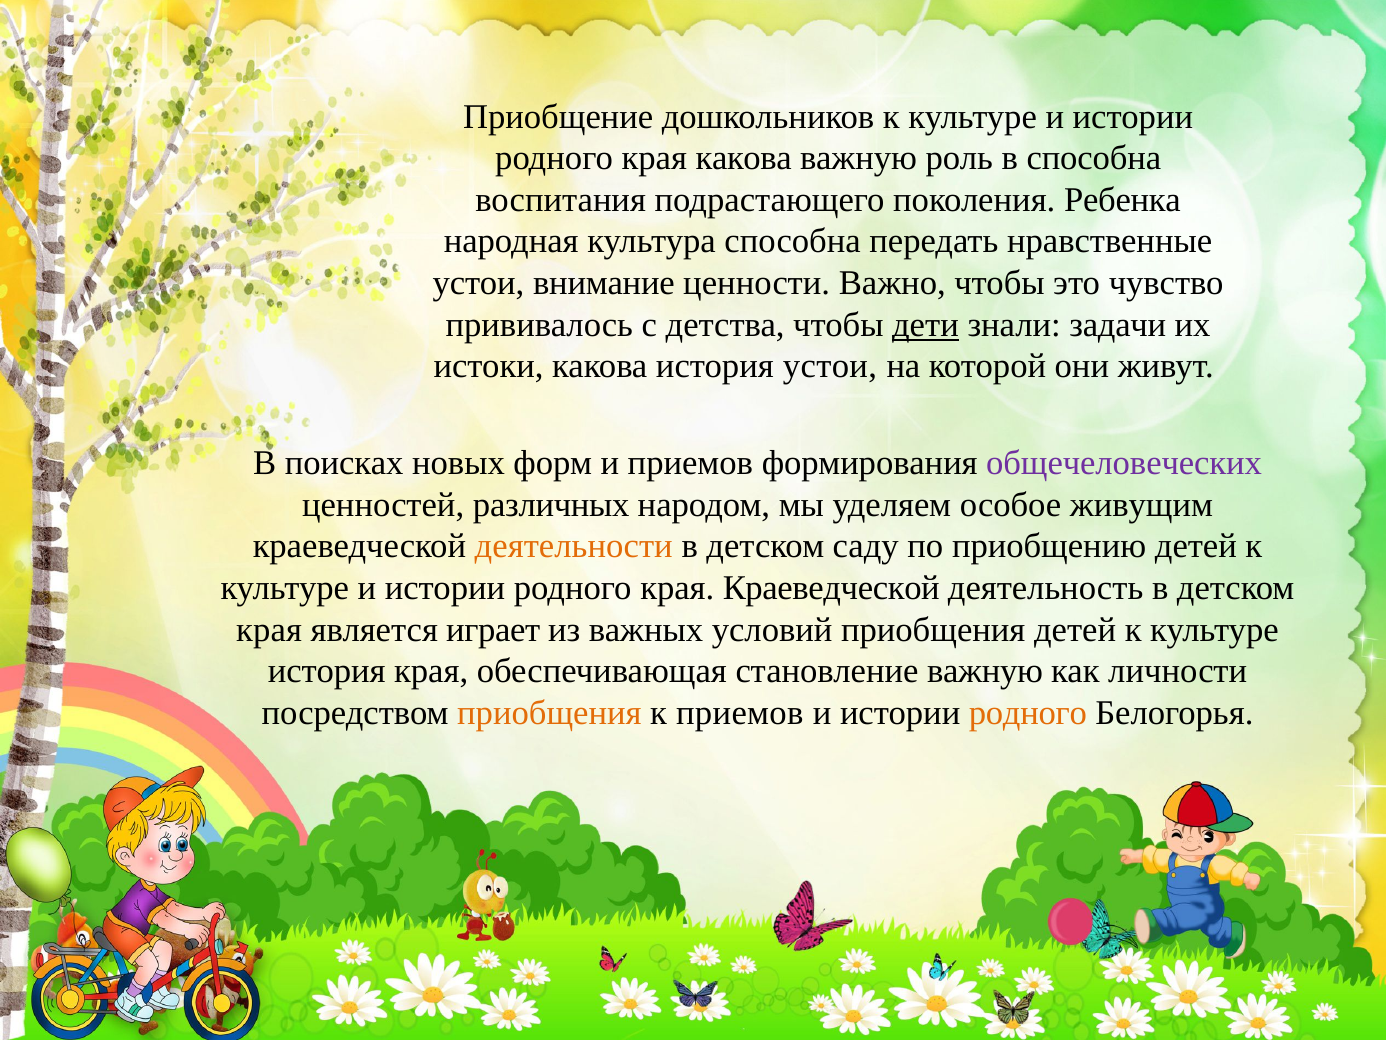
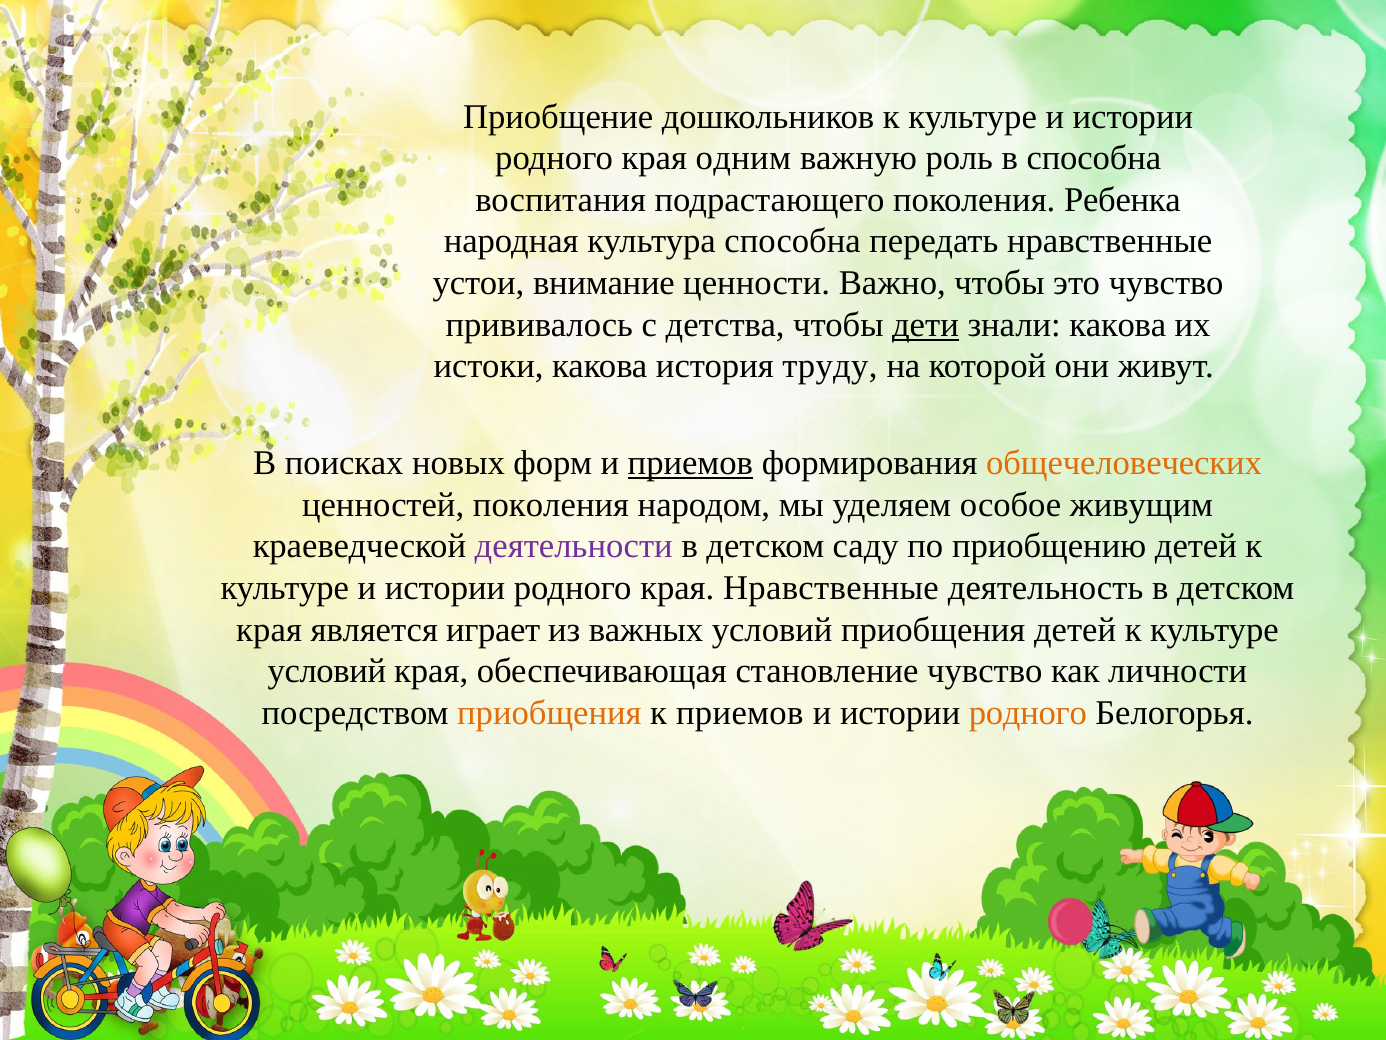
края какова: какова -> одним (743, 158)
знали задачи: задачи -> какова (1118, 324)
история устои: устои -> труду (830, 366)
приемов underline: none -> present (690, 463)
общечеловеческих colour: purple -> orange (1124, 463)
ценностей различных: различных -> поколения (551, 505)
деятельности colour: orange -> purple (574, 546)
края Краеведческой: Краеведческой -> Нравственные (831, 588)
история: история -> условий (327, 671)
становление важную: важную -> чувство (985, 671)
